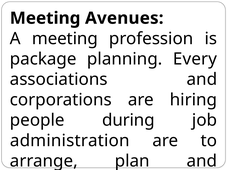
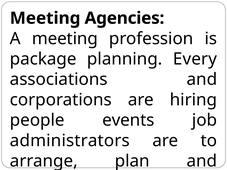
Avenues: Avenues -> Agencies (124, 18)
during: during -> events (128, 120)
administration: administration -> administrators (70, 141)
